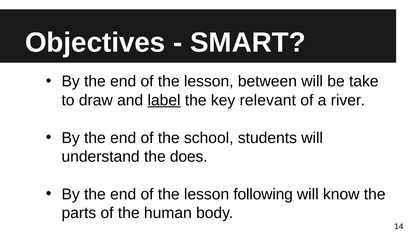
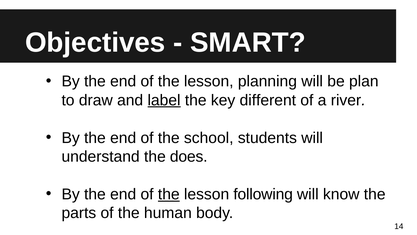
between: between -> planning (267, 81)
take: take -> plan (364, 81)
relevant: relevant -> different (268, 100)
the underline: none -> present (169, 194)
